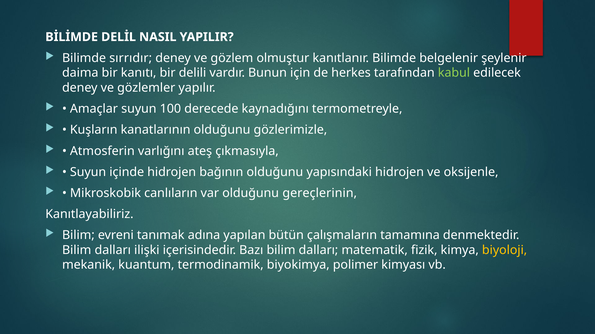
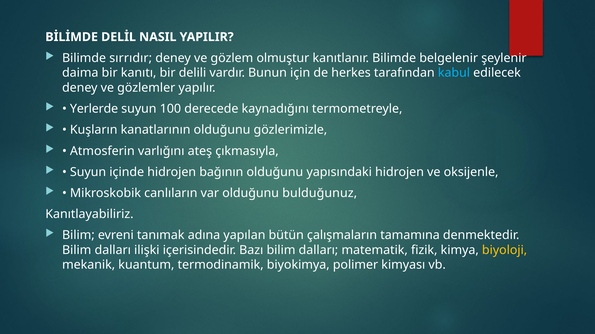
kabul colour: light green -> light blue (454, 73)
Amaçlar: Amaçlar -> Yerlerde (94, 109)
gereçlerinin: gereçlerinin -> bulduğunuz (320, 193)
